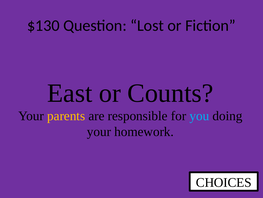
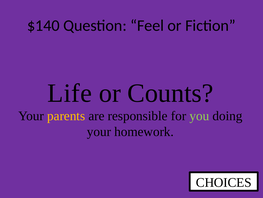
$130: $130 -> $140 (43, 25)
Lost: Lost -> Feel (147, 25)
East: East -> Life (70, 93)
you colour: light blue -> light green (199, 116)
